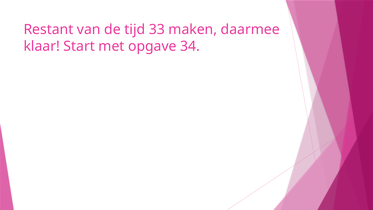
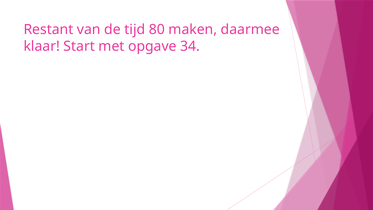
33: 33 -> 80 (157, 29)
